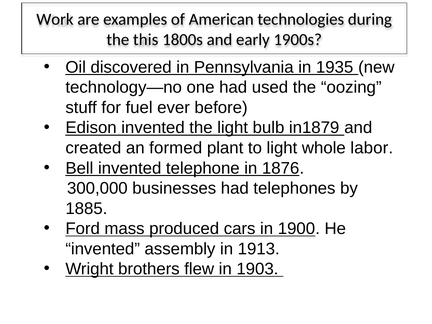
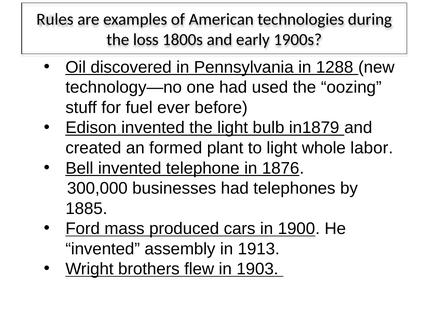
Work: Work -> Rules (55, 19)
this: this -> loss (146, 40)
1935: 1935 -> 1288 (335, 67)
